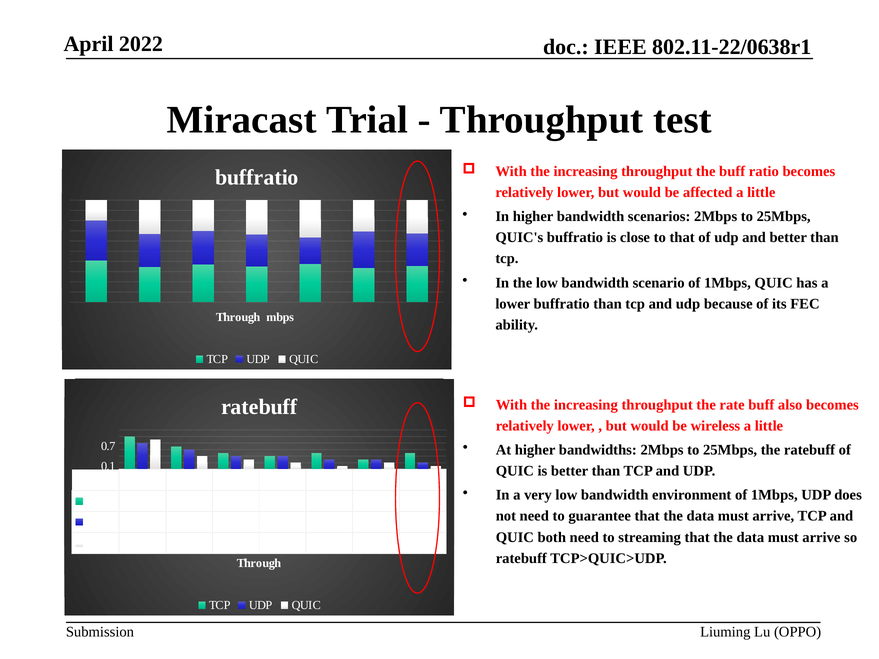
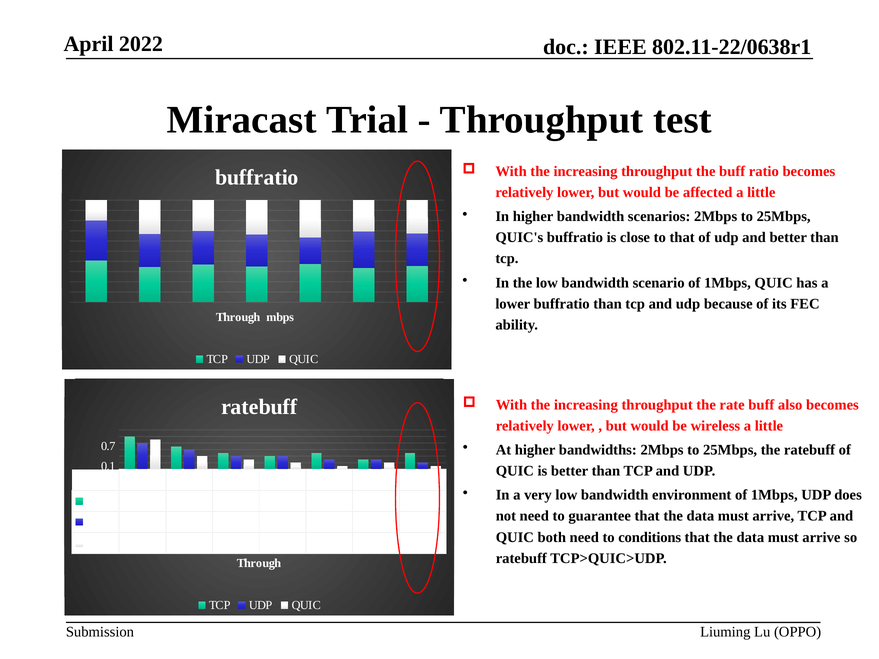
streaming: streaming -> conditions (650, 537)
